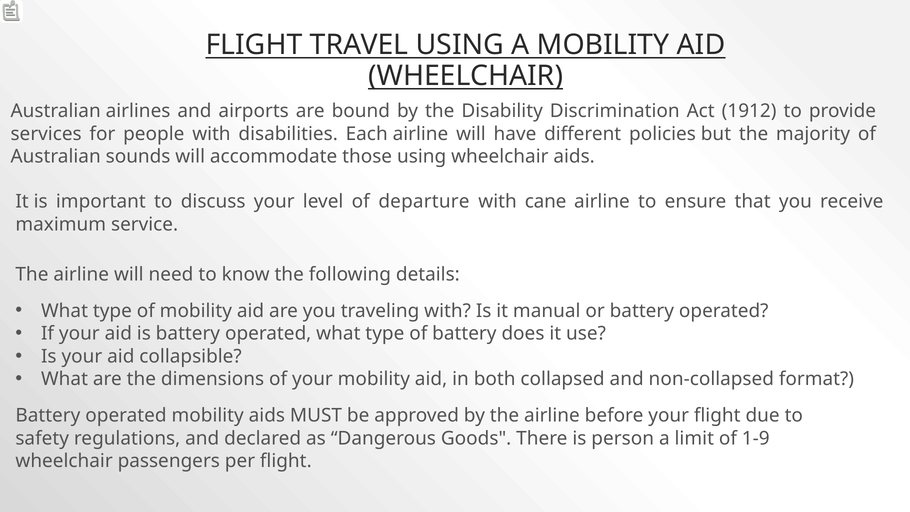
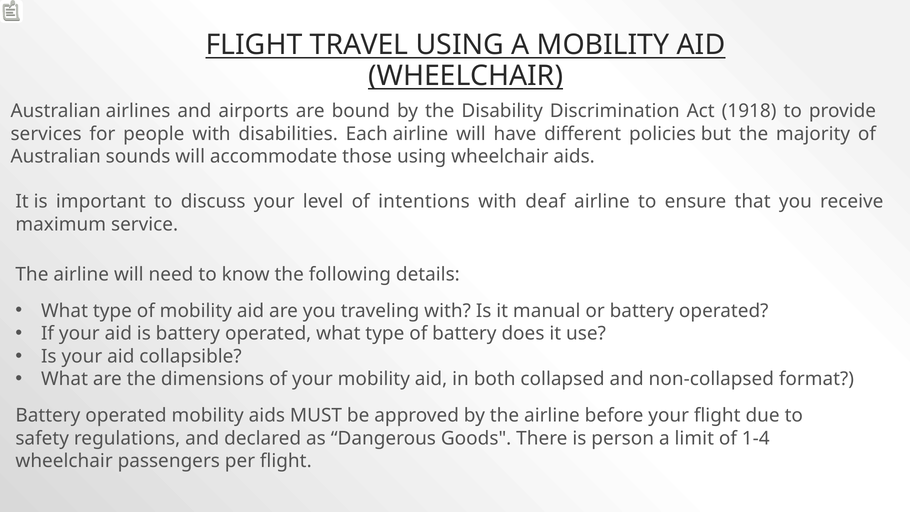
1912: 1912 -> 1918 (749, 111)
departure: departure -> intentions (424, 202)
cane: cane -> deaf (545, 202)
1-9: 1-9 -> 1-4 (756, 438)
